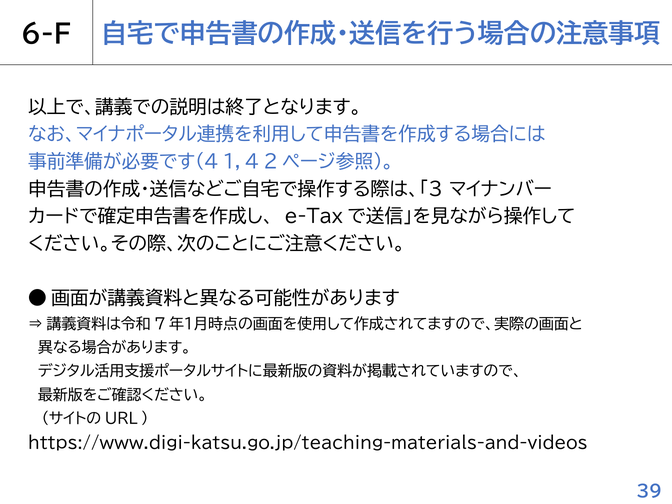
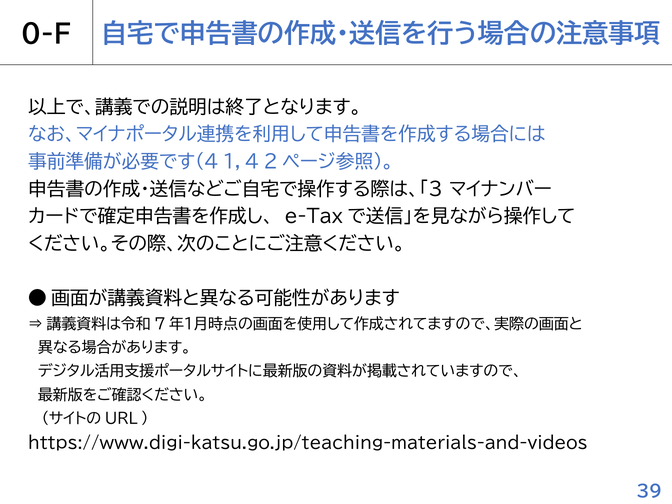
6-F: 6-F -> 0-F (46, 35)
